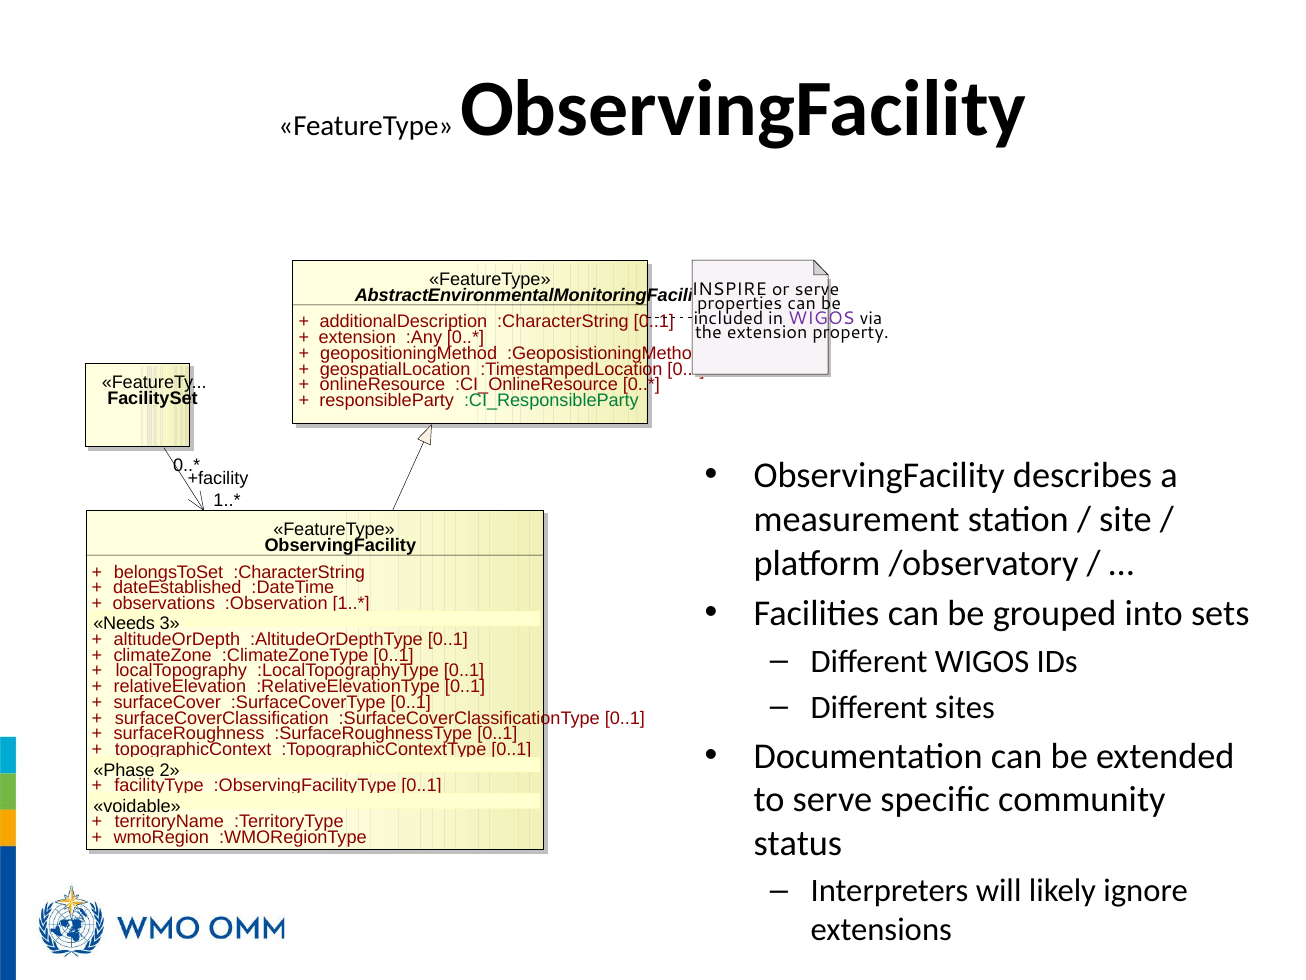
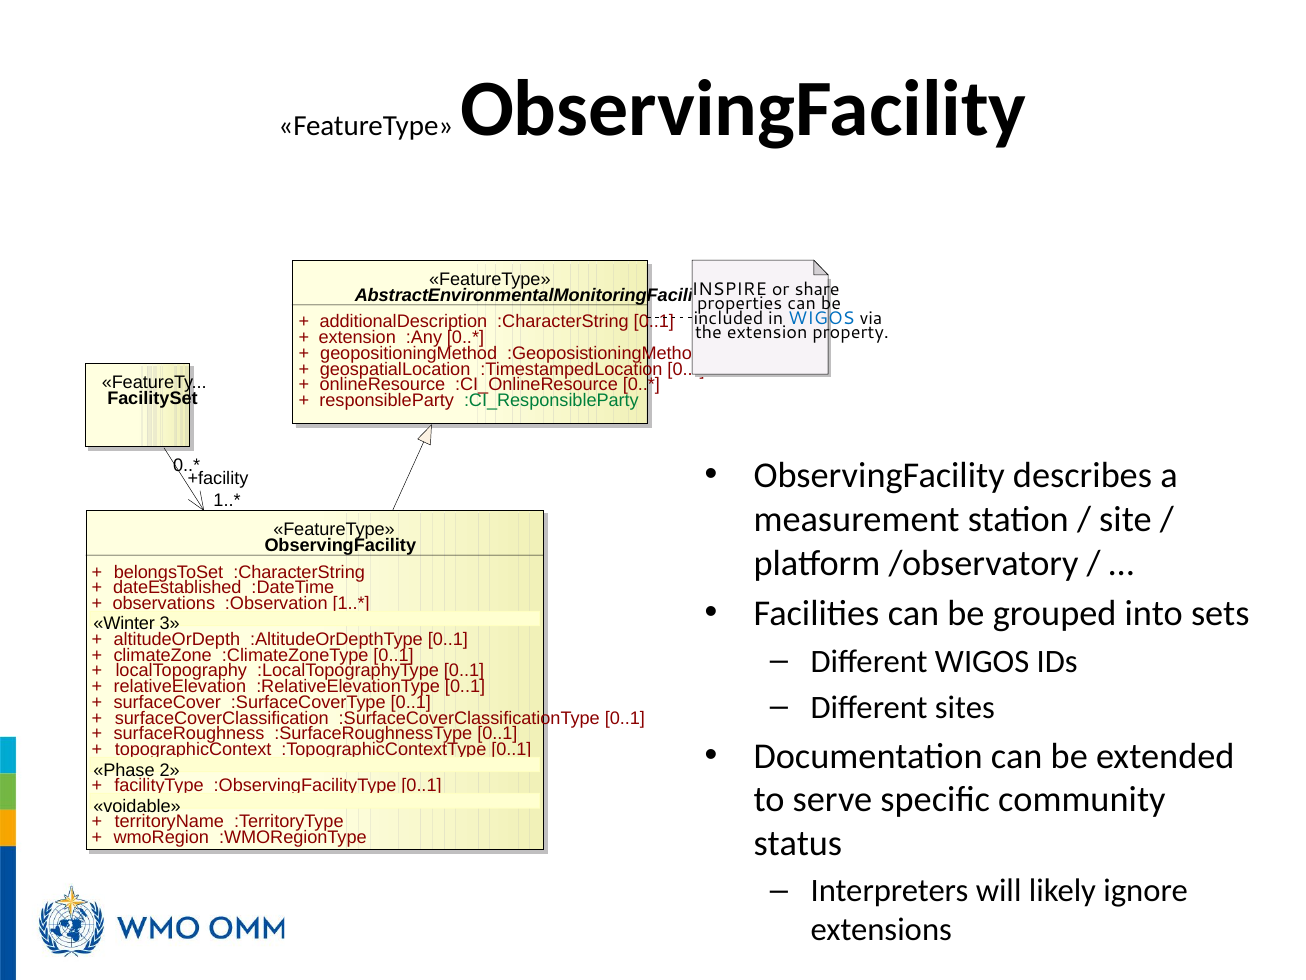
or serve: serve -> share (817, 289)
WIGOS colour: purple -> blue (821, 319)
Needs: Needs -> Winter (124, 624)
